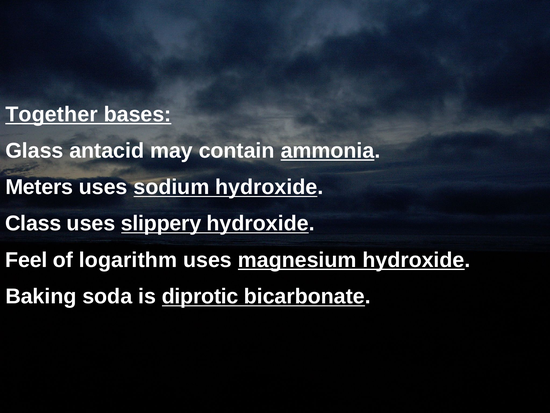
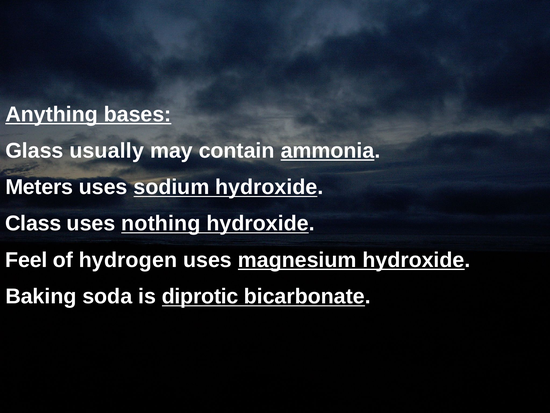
Together: Together -> Anything (52, 114)
antacid: antacid -> usually (107, 151)
slippery: slippery -> nothing (161, 223)
logarithm: logarithm -> hydrogen (128, 260)
